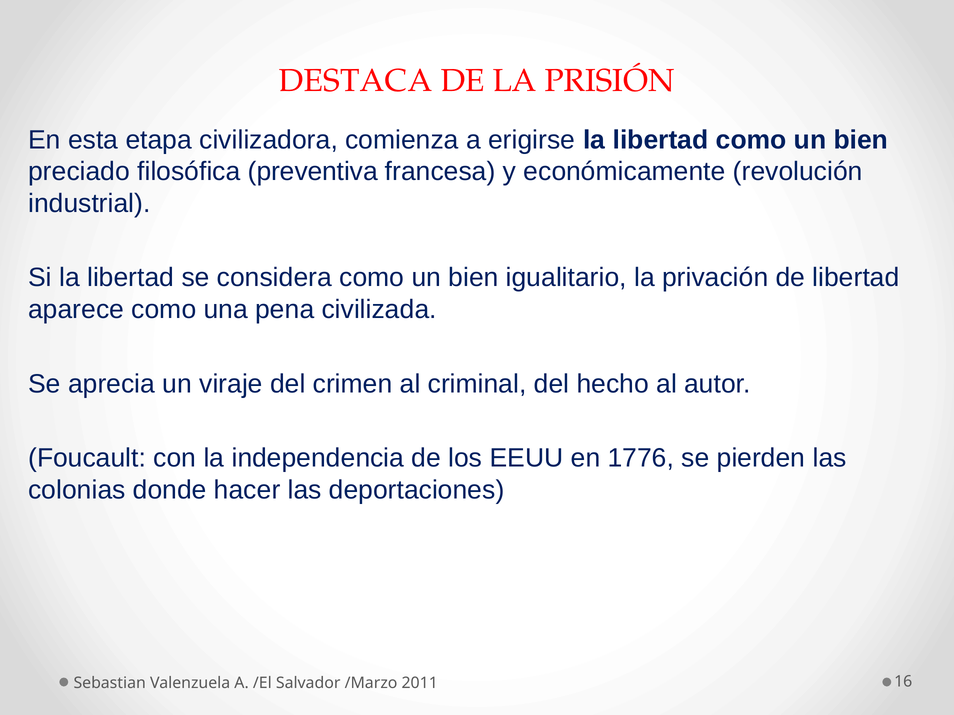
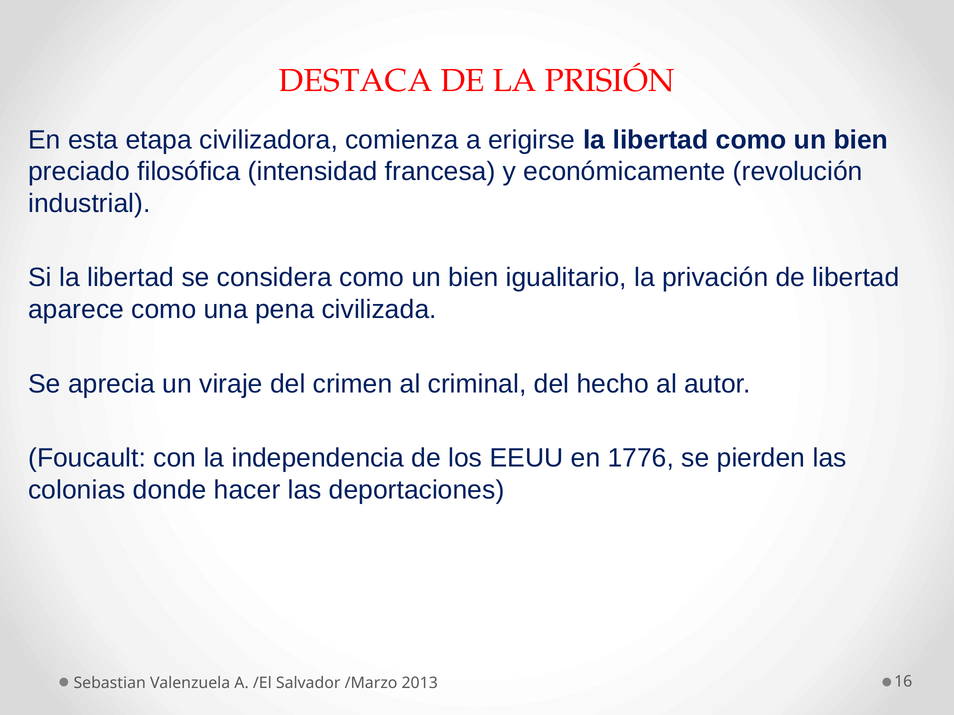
preventiva: preventiva -> intensidad (313, 172)
2011: 2011 -> 2013 (420, 683)
